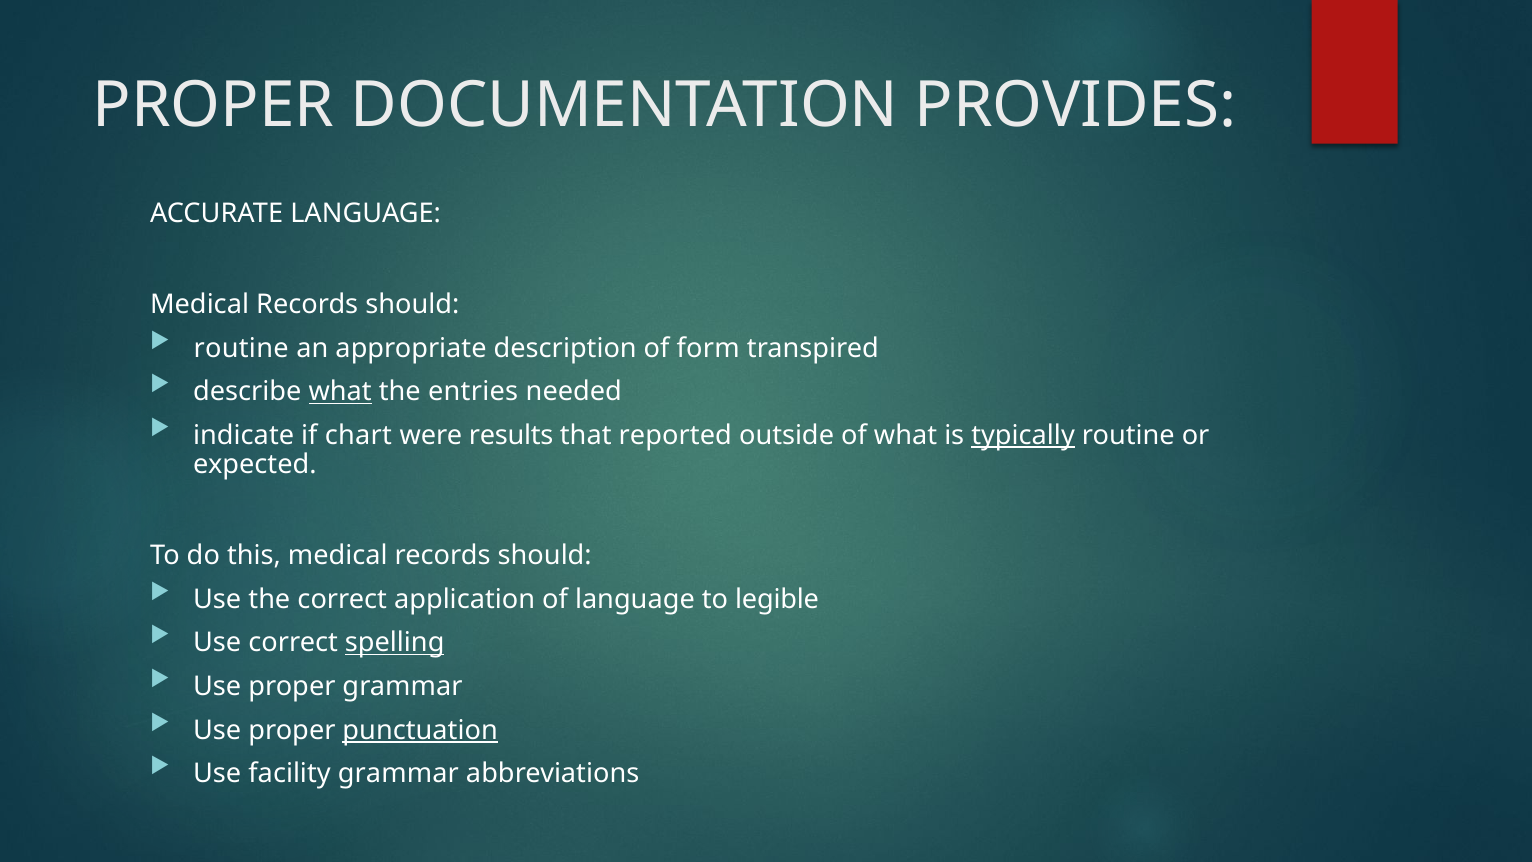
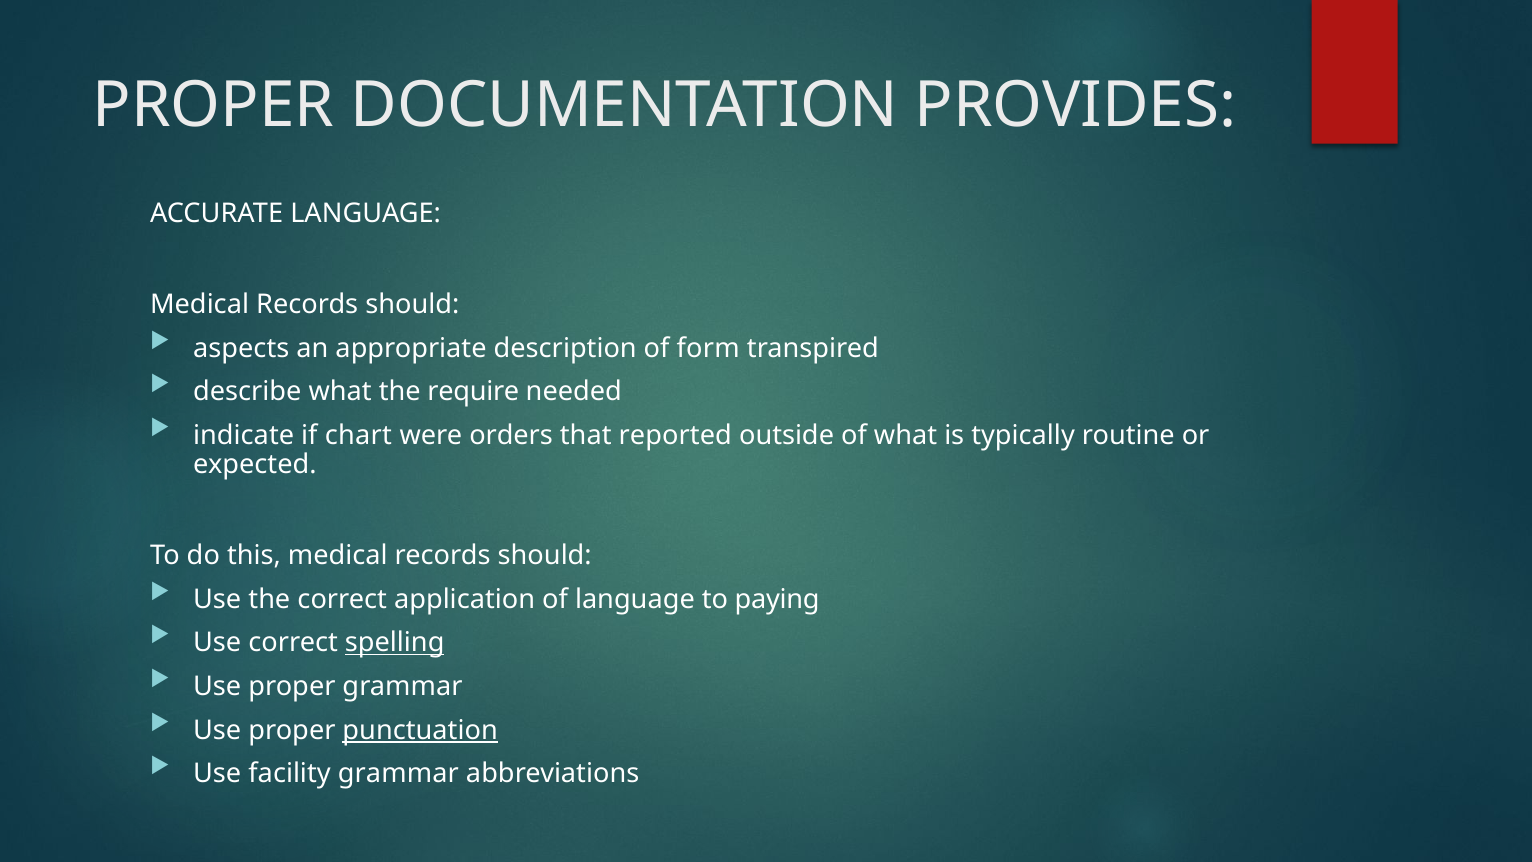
routine: routine -> aspects (241, 348)
what underline: present -> none (340, 392)
entries: entries -> require (473, 392)
results: results -> orders (511, 435)
typically underline: present -> none (1023, 435)
legible: legible -> paying (777, 599)
